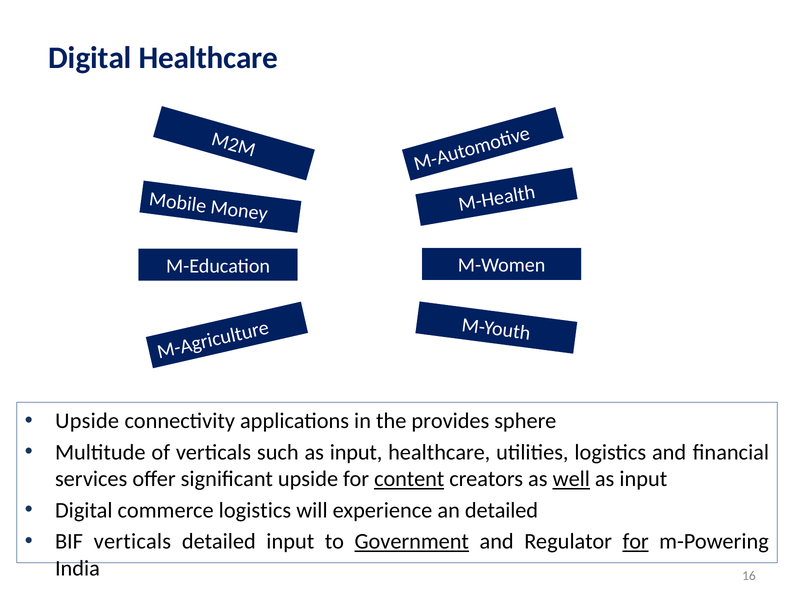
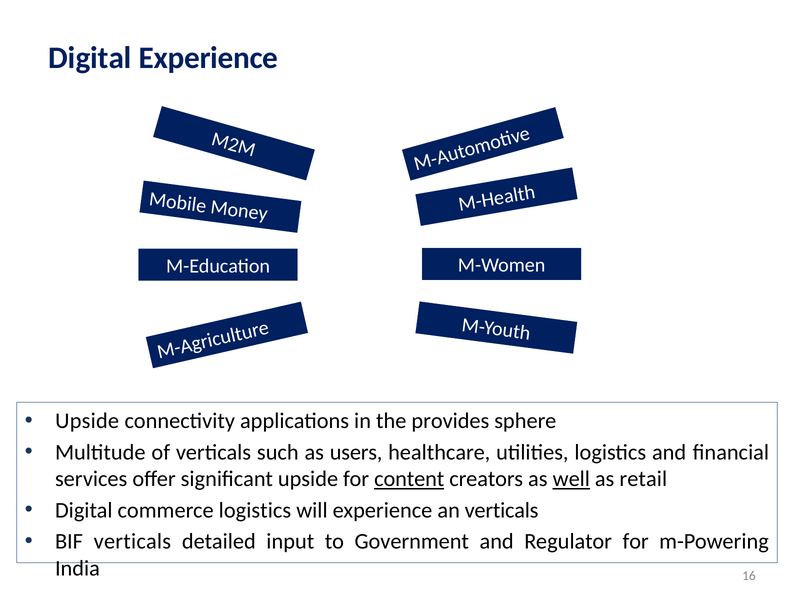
Digital Healthcare: Healthcare -> Experience (208, 58)
such as input: input -> users (356, 452)
input: input -> retail (643, 479)
an detailed: detailed -> verticals (502, 510)
Government underline: present -> none (412, 542)
for underline: present -> none (636, 542)
